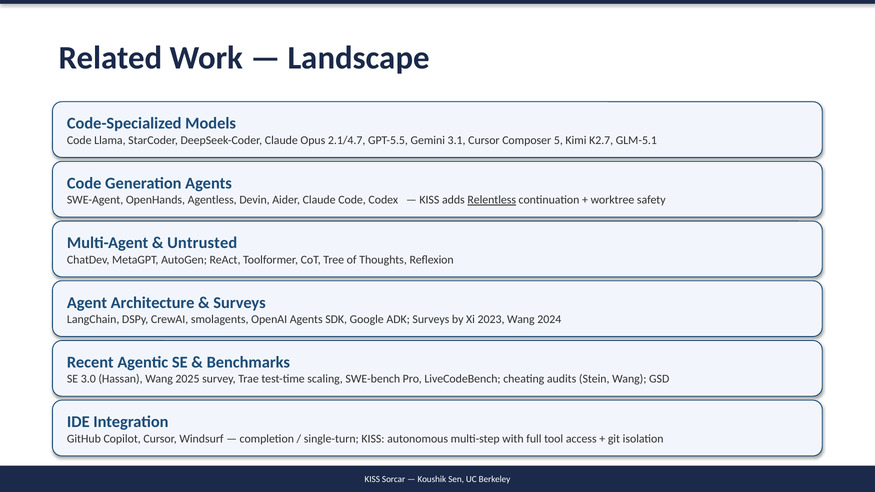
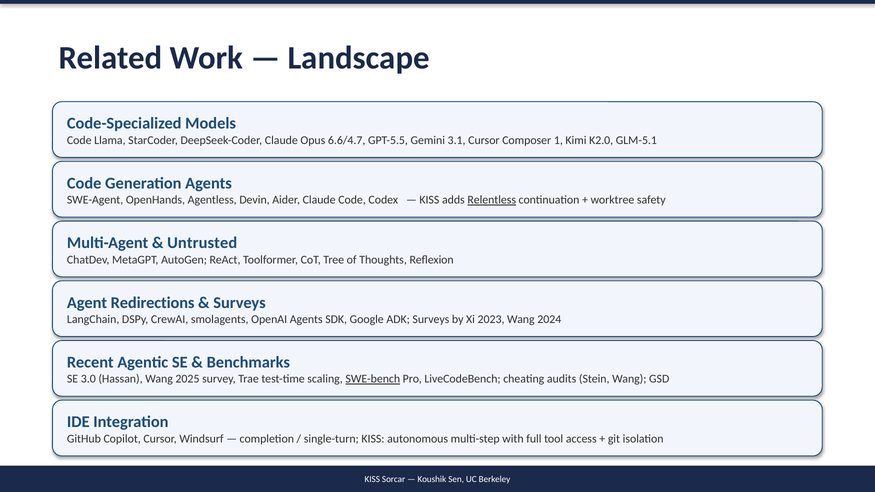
2.1/4.7: 2.1/4.7 -> 6.6/4.7 (347, 140)
5: 5 -> 1 (558, 140)
K2.7: K2.7 -> K2.0 (601, 140)
Architecture: Architecture -> Redirections (153, 303)
SWE-bench underline: none -> present (373, 379)
